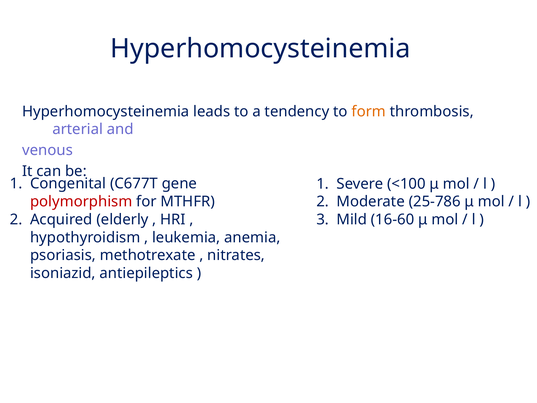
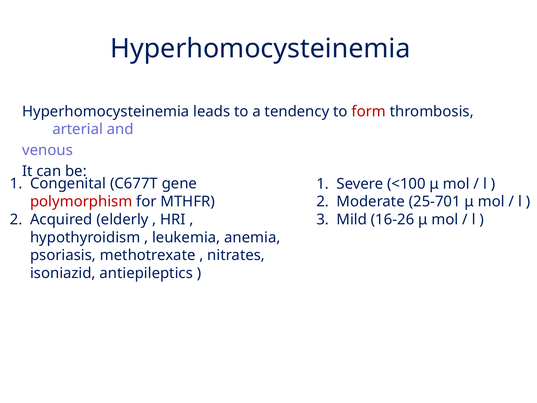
form colour: orange -> red (369, 111)
25-786: 25-786 -> 25-701 (435, 202)
16-60: 16-60 -> 16-26 (393, 219)
